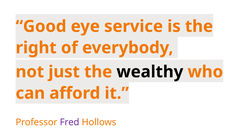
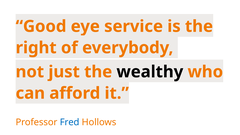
Fred colour: purple -> blue (70, 122)
